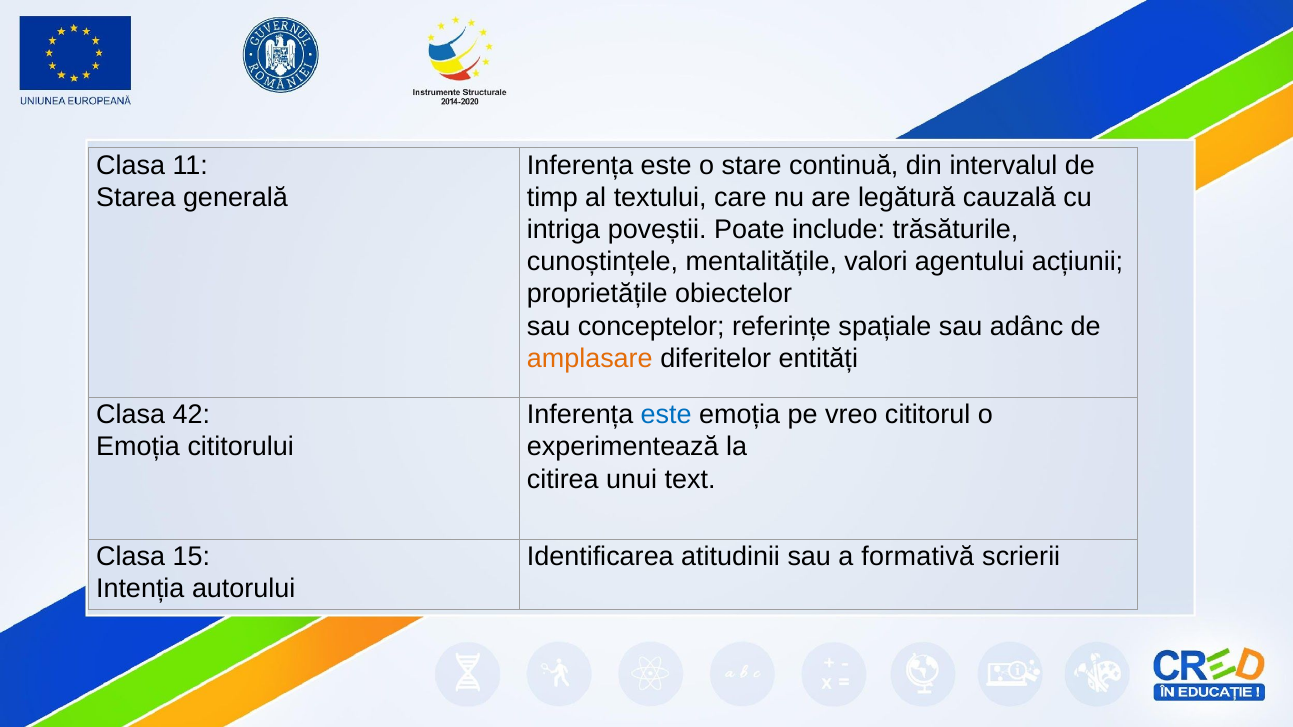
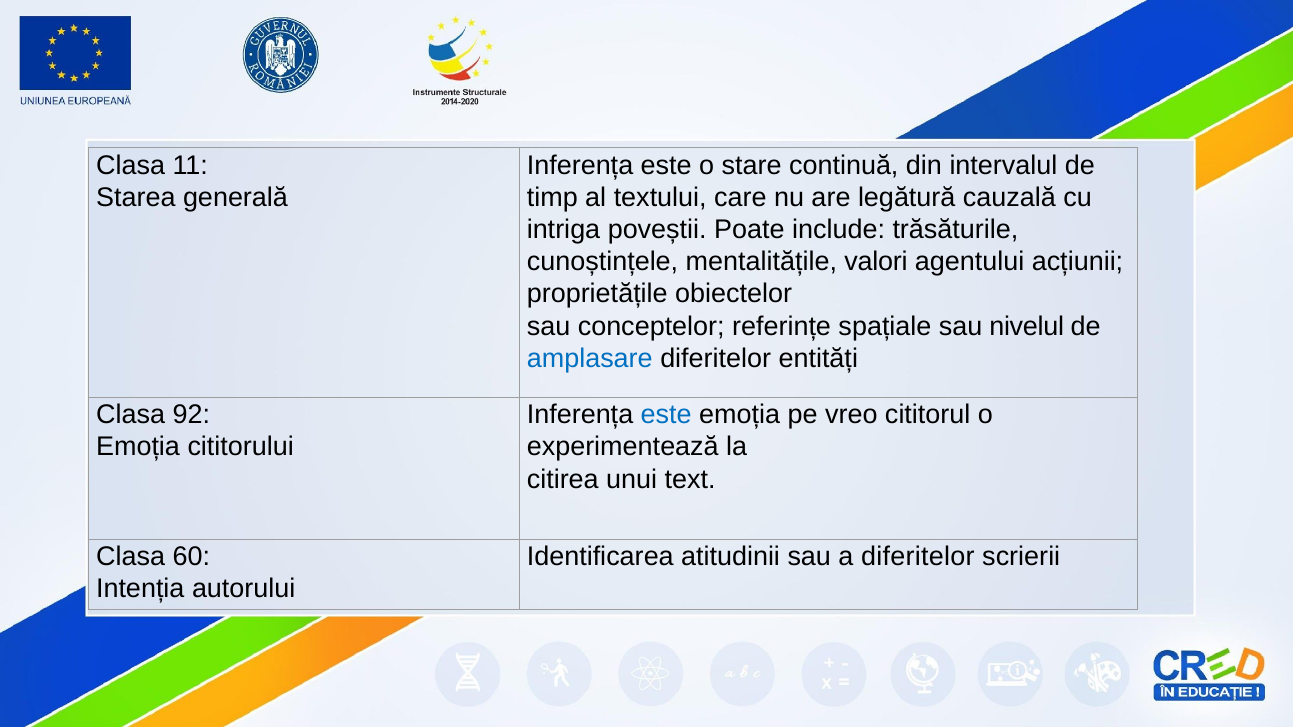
adânc: adânc -> nivelul (1027, 326)
amplasare colour: orange -> blue (590, 358)
42: 42 -> 92 (191, 415)
15: 15 -> 60 (191, 557)
a formativă: formativă -> diferitelor (918, 557)
